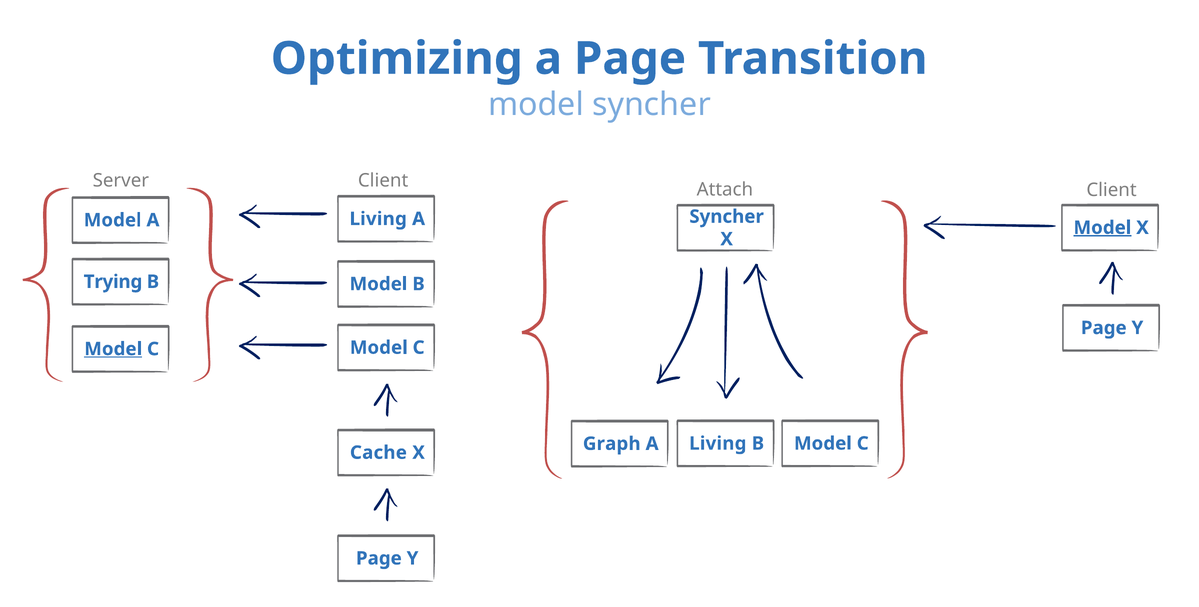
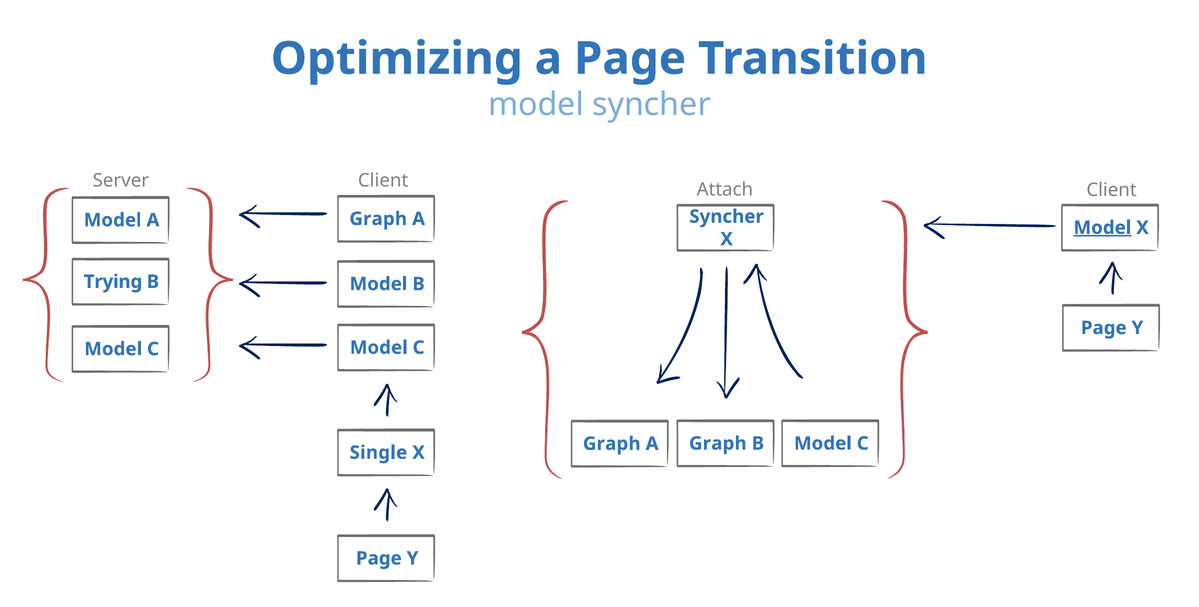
Living: Living -> Graph (378, 219)
Model underline: present -> none (113, 349)
A Living: Living -> Graph (718, 444)
Cache: Cache -> Single (378, 453)
